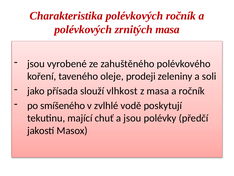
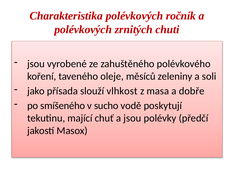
zrnitých masa: masa -> chuti (167, 29)
prodeji: prodeji -> měsíců (141, 76)
a ročník: ročník -> dobře (192, 91)
zvlhlé: zvlhlé -> sucho (106, 105)
